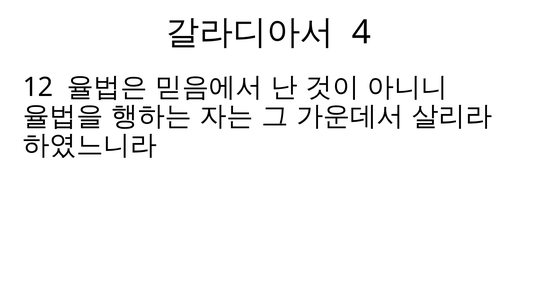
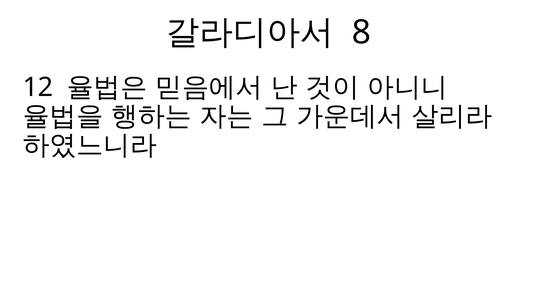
4: 4 -> 8 (361, 32)
